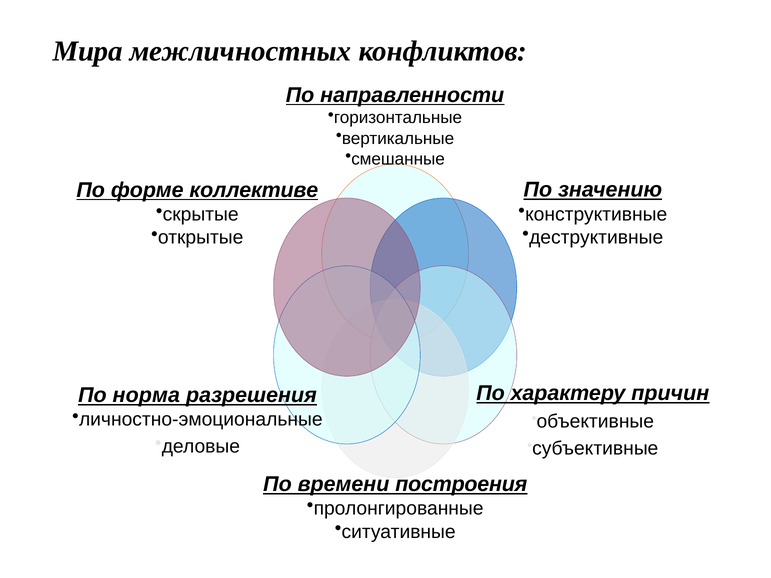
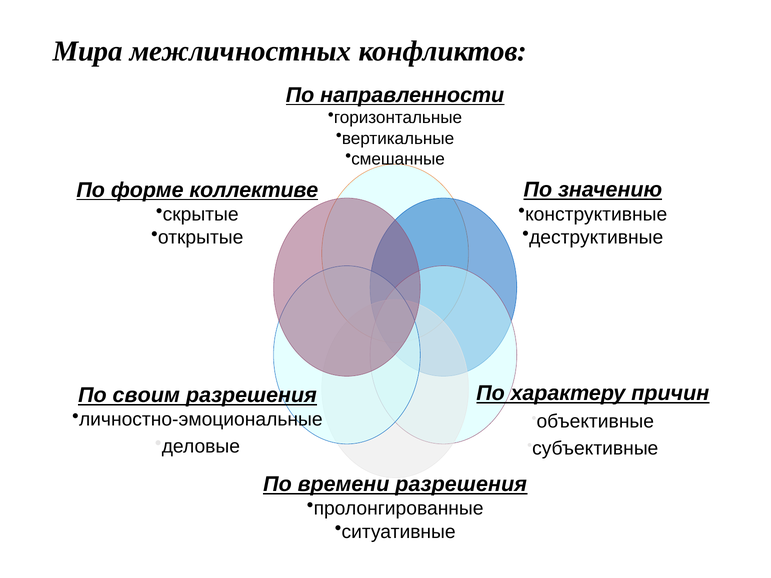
норма: норма -> своим (146, 396)
времени построения: построения -> разрешения (461, 485)
